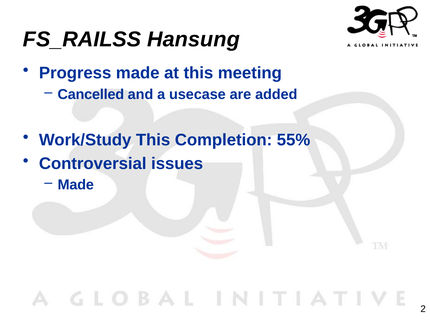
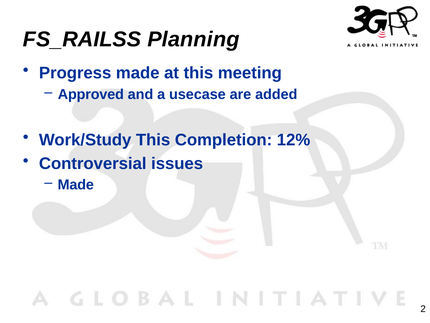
Hansung: Hansung -> Planning (194, 39)
Cancelled: Cancelled -> Approved (91, 94)
55%: 55% -> 12% (294, 140)
